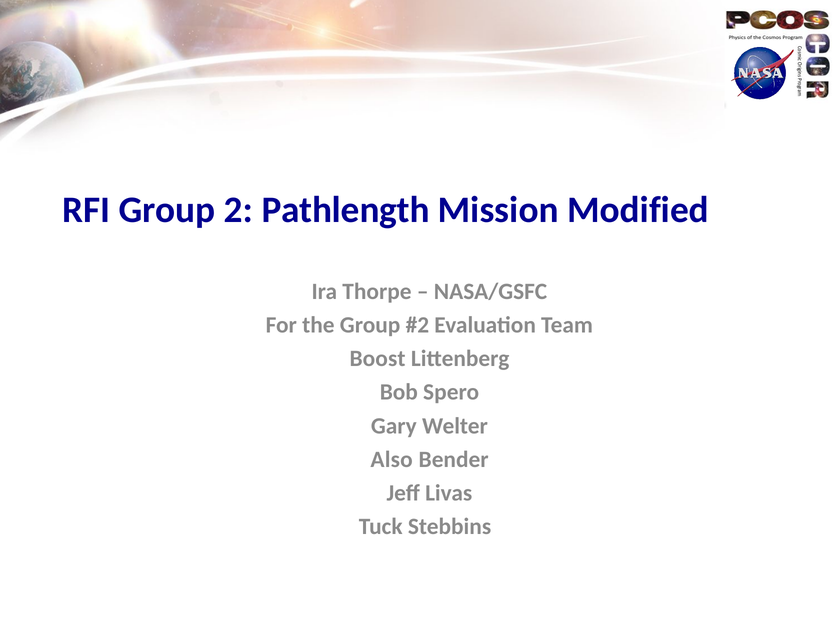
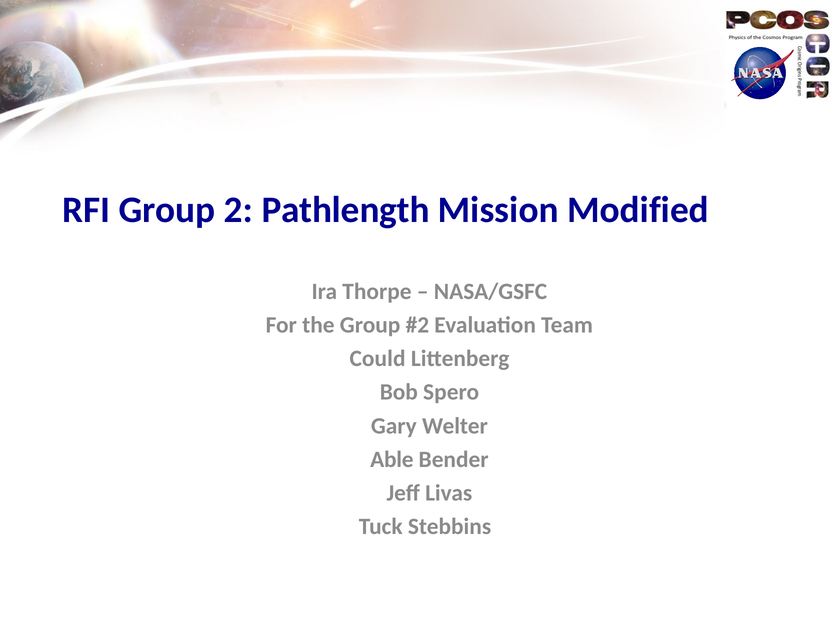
Boost: Boost -> Could (378, 359)
Also: Also -> Able (392, 459)
